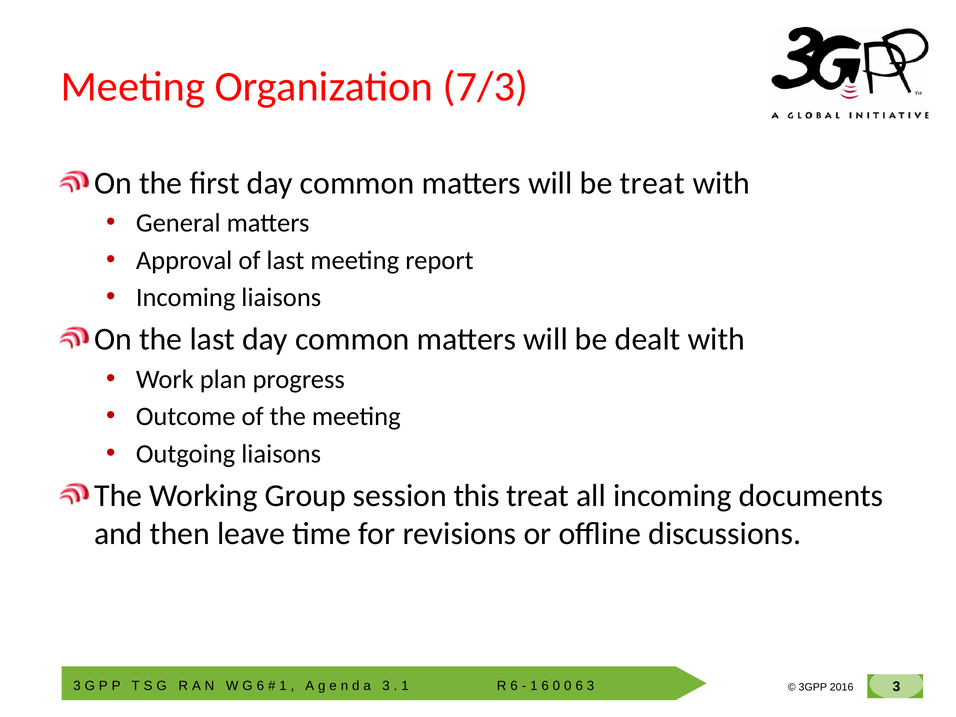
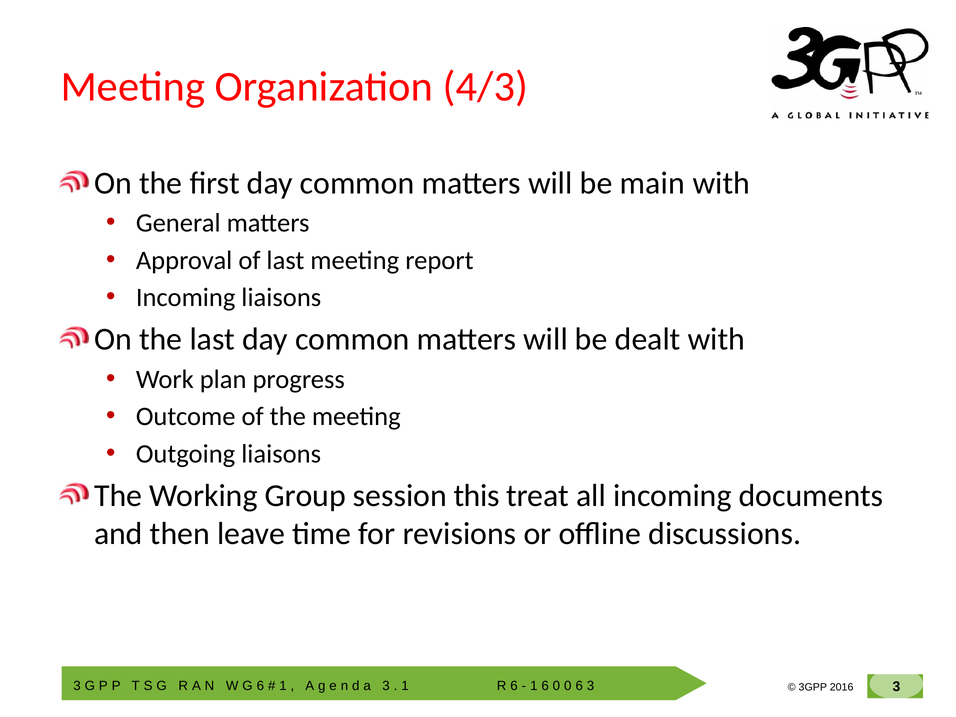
7/3: 7/3 -> 4/3 (485, 87)
be treat: treat -> main (652, 183)
